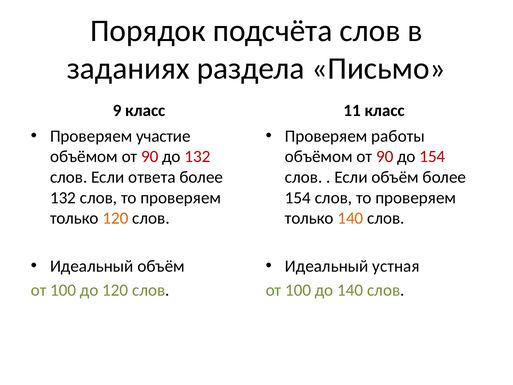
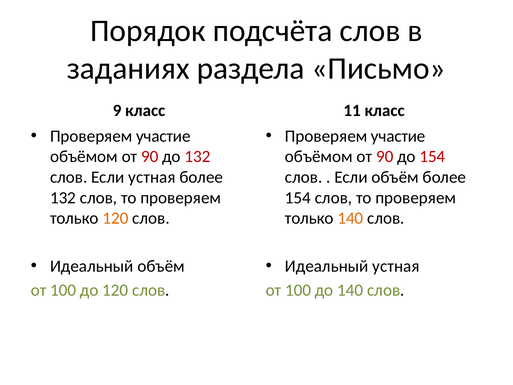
работы: работы -> участие (398, 136)
Если ответа: ответа -> устная (152, 177)
